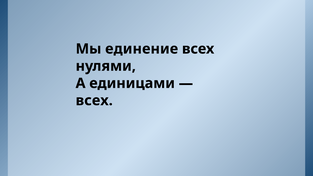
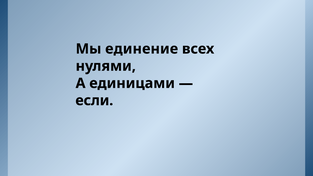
всех: всех -> если (94, 101)
